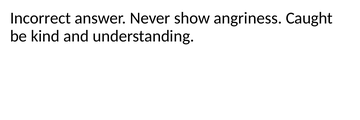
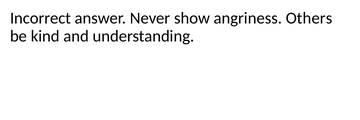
Caught: Caught -> Others (309, 18)
